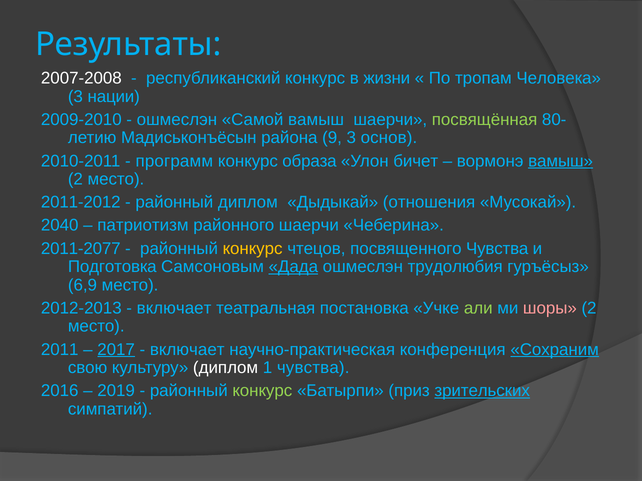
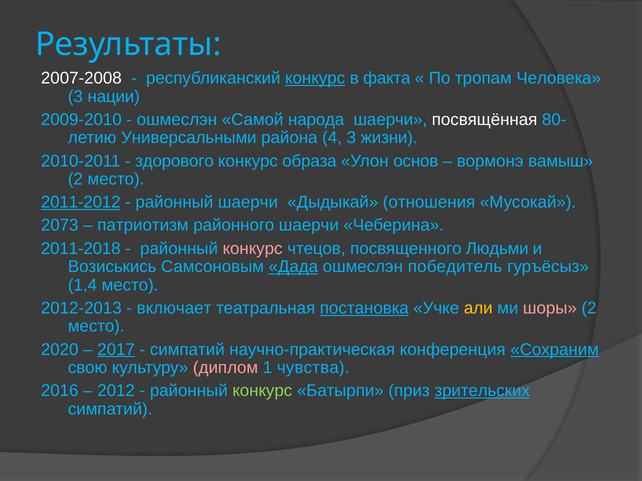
конкурс underline: none -> present (315, 78)
жизни: жизни -> факта (387, 78)
Самой вамыш: вамыш -> народа (316, 120)
посвящённая colour: light green -> white (485, 120)
Мадиськонъёсын: Мадиськонъёсын -> Универсальными (189, 138)
9: 9 -> 4 (332, 138)
основ: основ -> жизни (389, 138)
программ: программ -> здорового (174, 161)
бичет: бичет -> основ (416, 161)
вамыш underline: present -> none (561, 161)
2011-2012 underline: none -> present (81, 203)
районный диплом: диплом -> шаерчи (248, 203)
2040: 2040 -> 2073 (60, 226)
2011-2077: 2011-2077 -> 2011-2018 (81, 249)
конкурс colour: yellow -> pink (253, 249)
посвященного Чувства: Чувства -> Людьми (497, 249)
Подготовка: Подготовка -> Возиськись (112, 267)
трудолюбия: трудолюбия -> победитель (455, 267)
6,9: 6,9 -> 1,4 (82, 285)
постановка underline: none -> present (364, 308)
али colour: light green -> yellow (478, 308)
2011: 2011 -> 2020 (60, 350)
включает: включает -> симпатий (187, 350)
диплом colour: white -> pink (226, 368)
2019: 2019 -> 2012 (116, 391)
